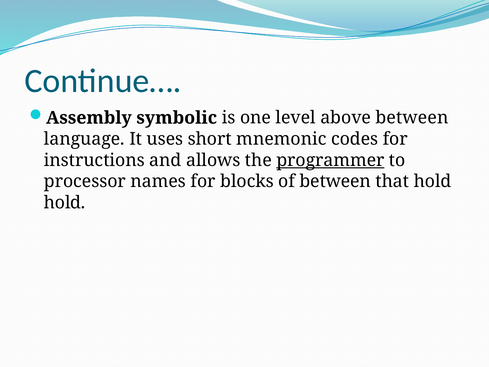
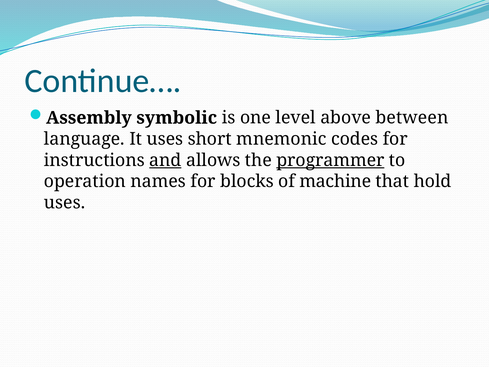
and underline: none -> present (165, 160)
processor: processor -> operation (85, 181)
of between: between -> machine (335, 181)
hold: hold -> uses (65, 202)
